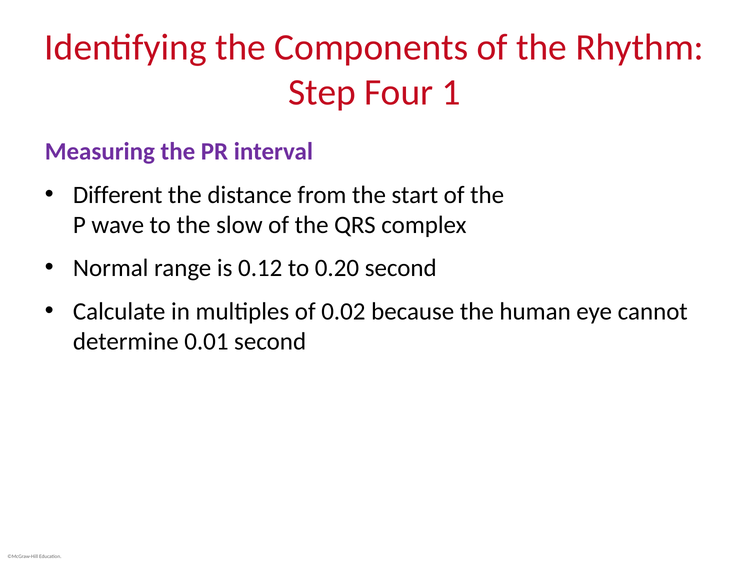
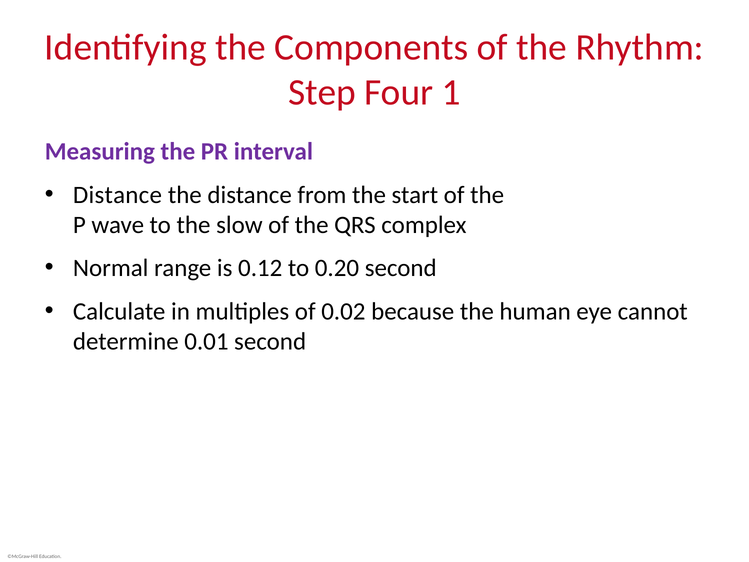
Different: Different -> Distance (117, 195)
